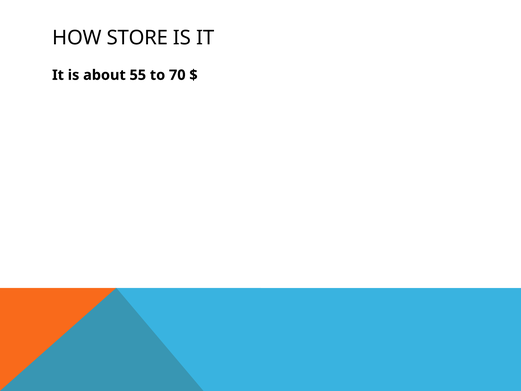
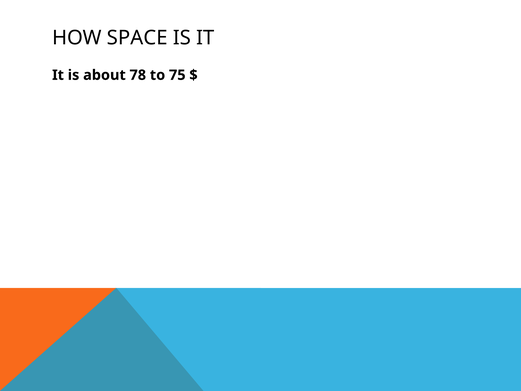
STORE: STORE -> SPACE (137, 38)
55: 55 -> 78 (138, 75)
70: 70 -> 75 (177, 75)
